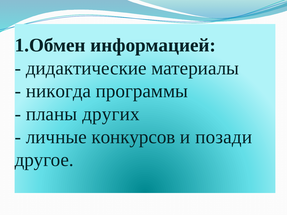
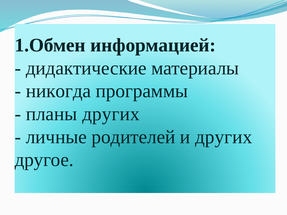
конкурсов: конкурсов -> родителей (133, 137)
и позади: позади -> других (224, 137)
